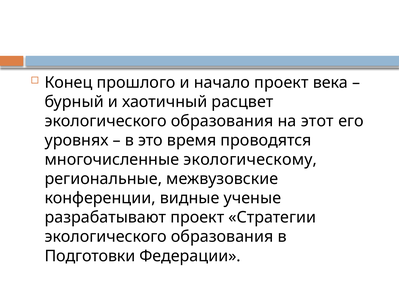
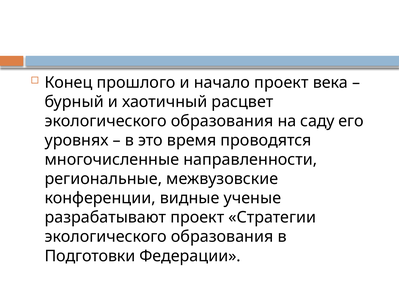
этот: этот -> саду (317, 121)
экологическому: экологическому -> направленности (250, 160)
